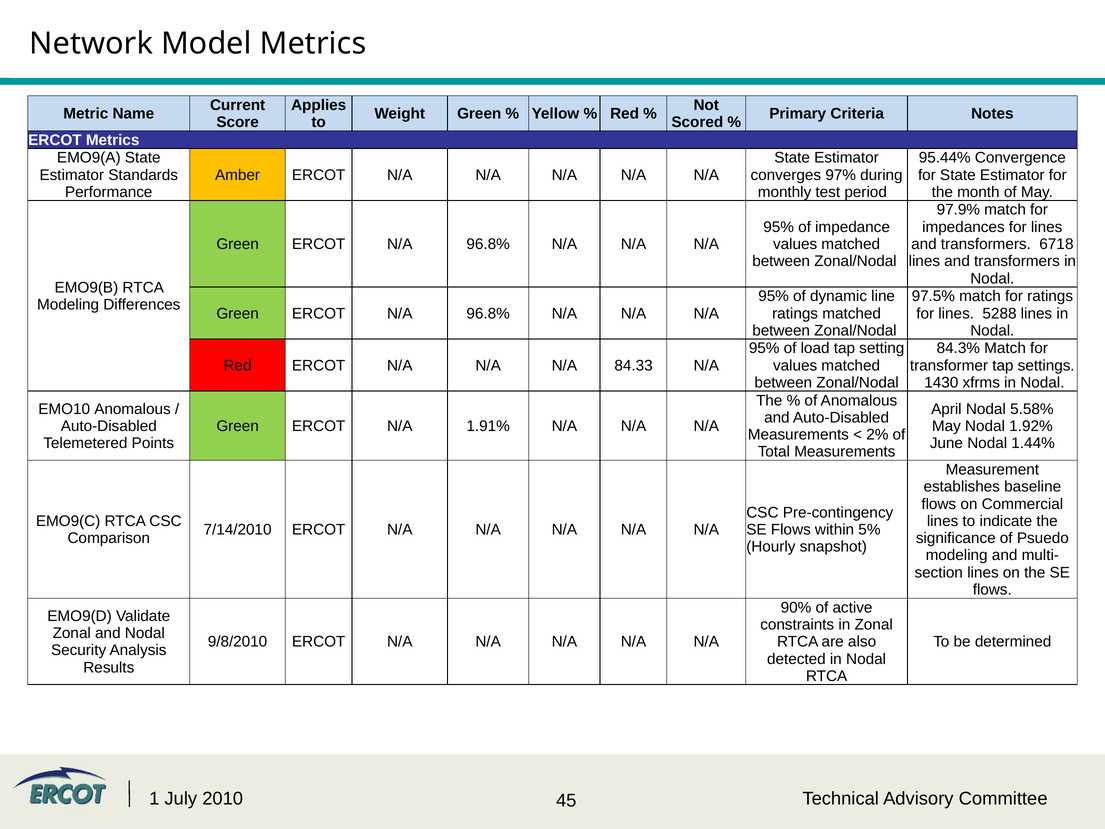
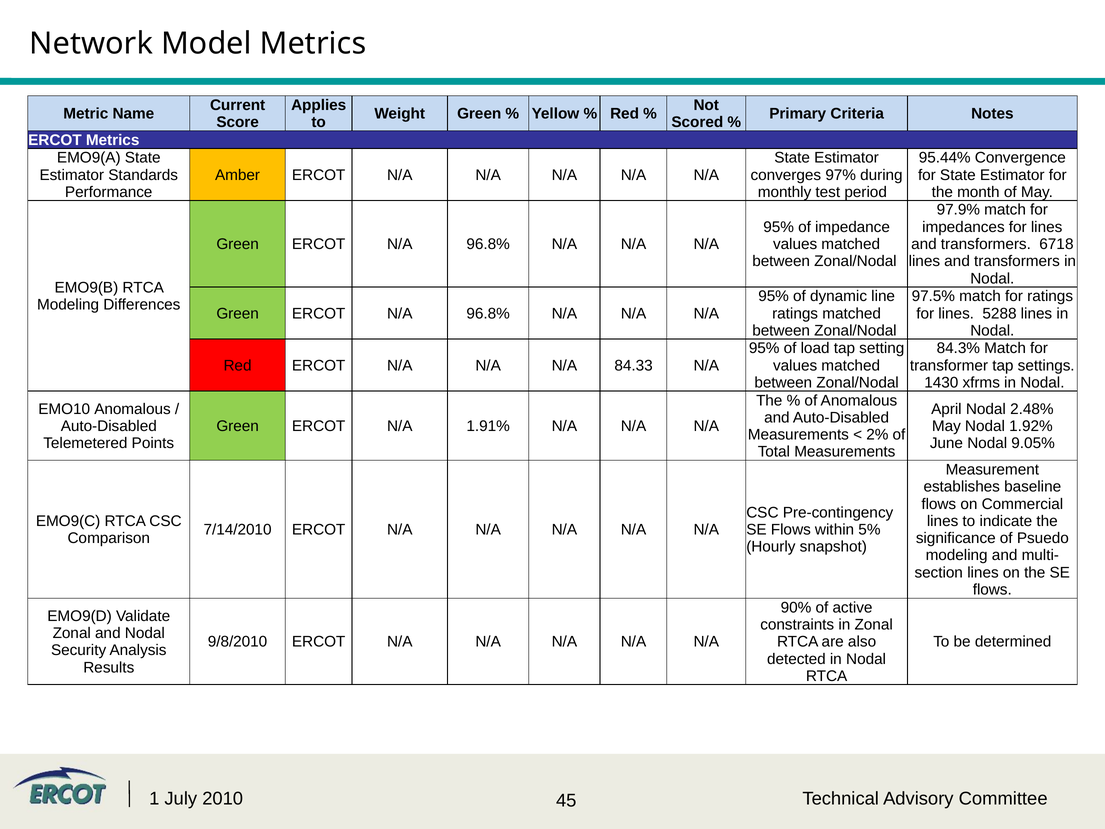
5.58%: 5.58% -> 2.48% (1032, 409)
1.44%: 1.44% -> 9.05% (1033, 443)
